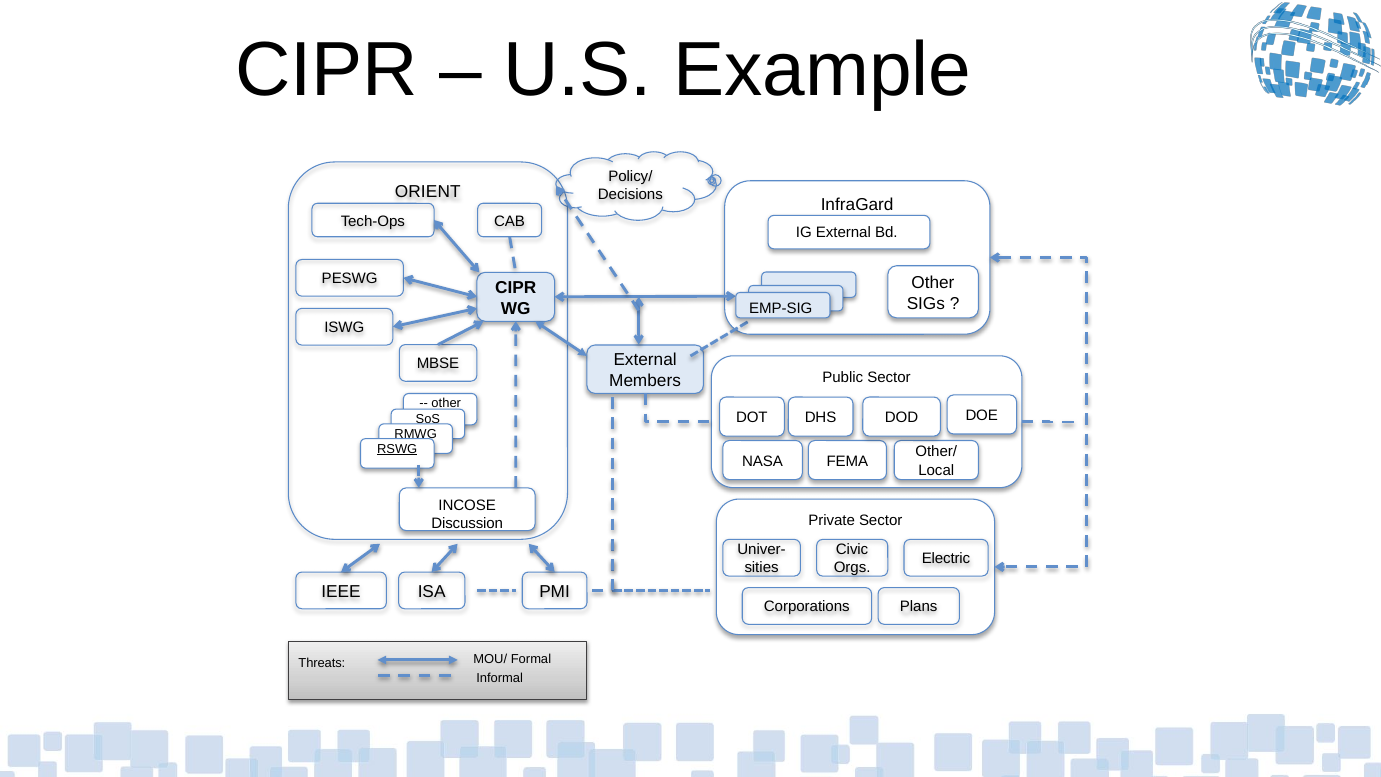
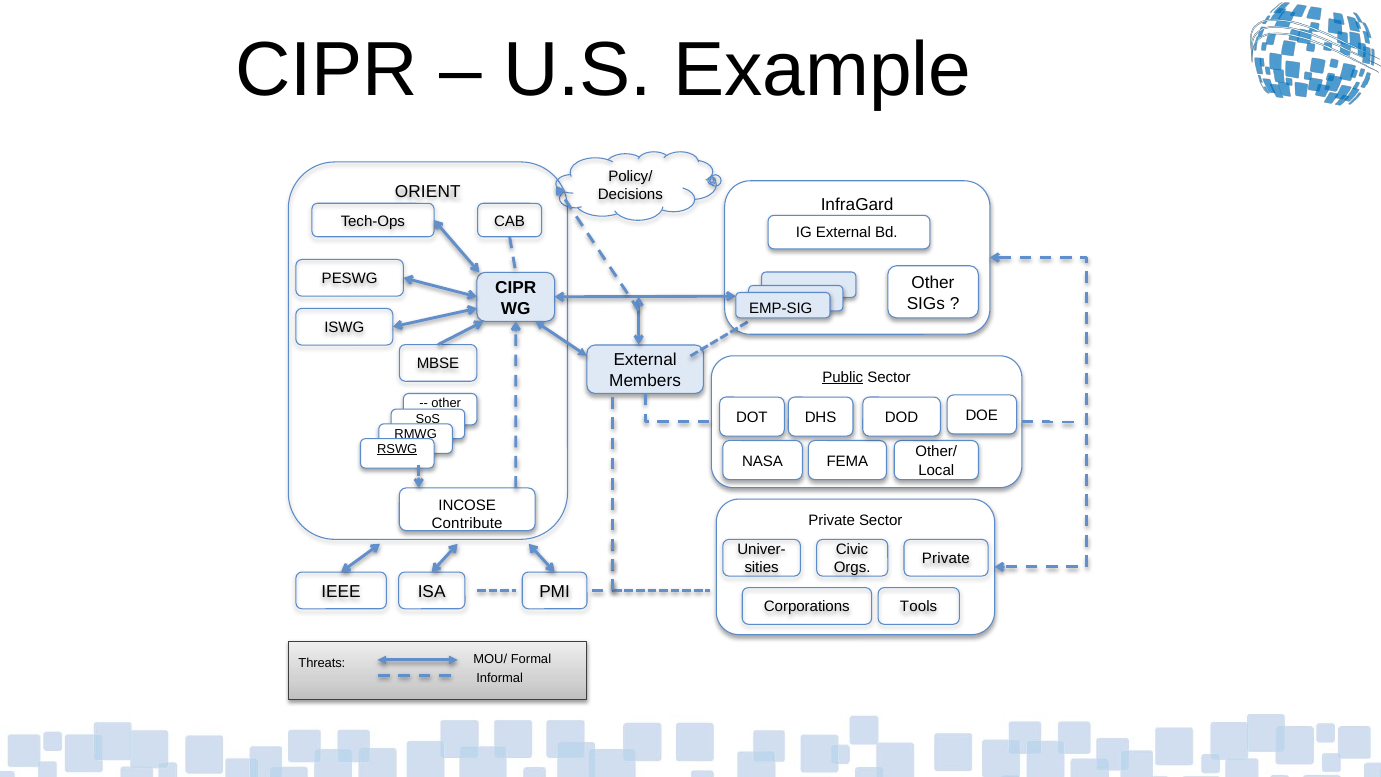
Public underline: none -> present (843, 377)
Discussion: Discussion -> Contribute (467, 523)
Electric: Electric -> Private (946, 559)
Plans: Plans -> Tools (919, 607)
